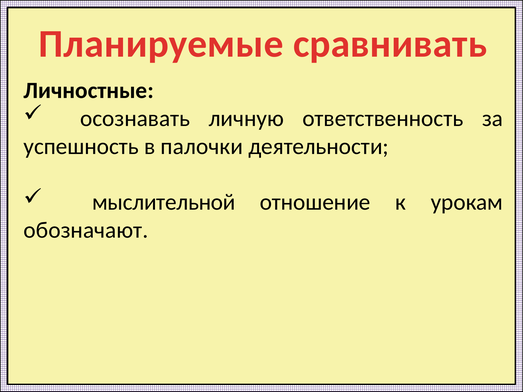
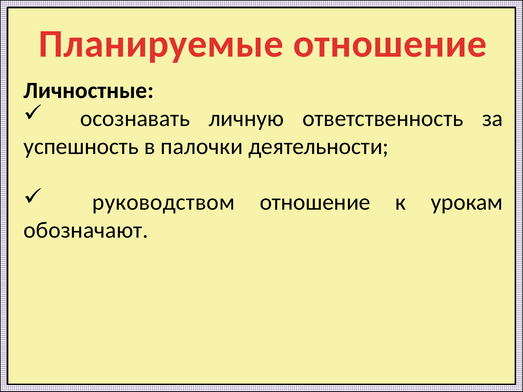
Планируемые сравнивать: сравнивать -> отношение (390, 44)
мыслительной: мыслительной -> руководством (164, 202)
